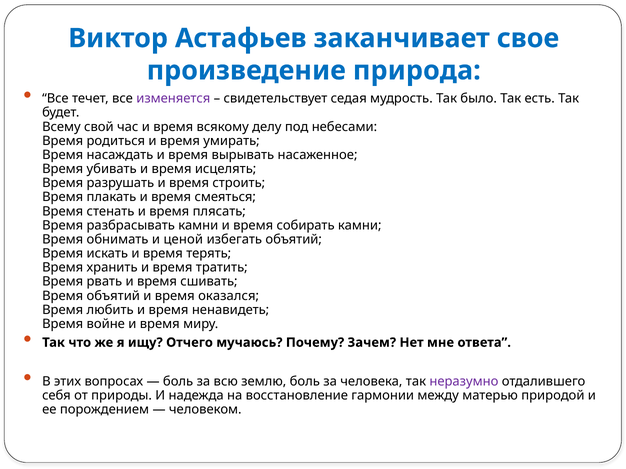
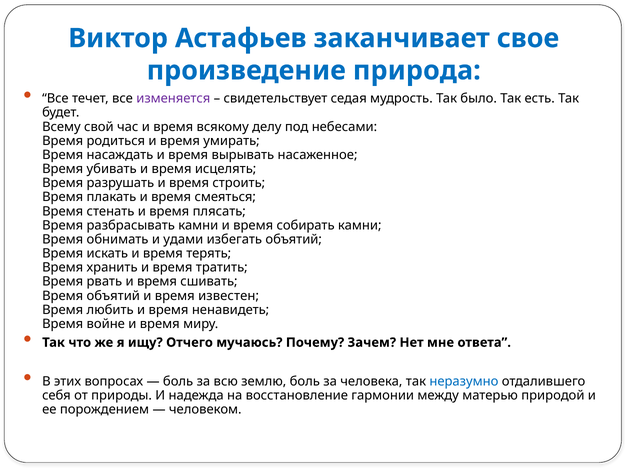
ценой: ценой -> удами (183, 240)
оказался: оказался -> известен (229, 296)
неразумно colour: purple -> blue (464, 382)
